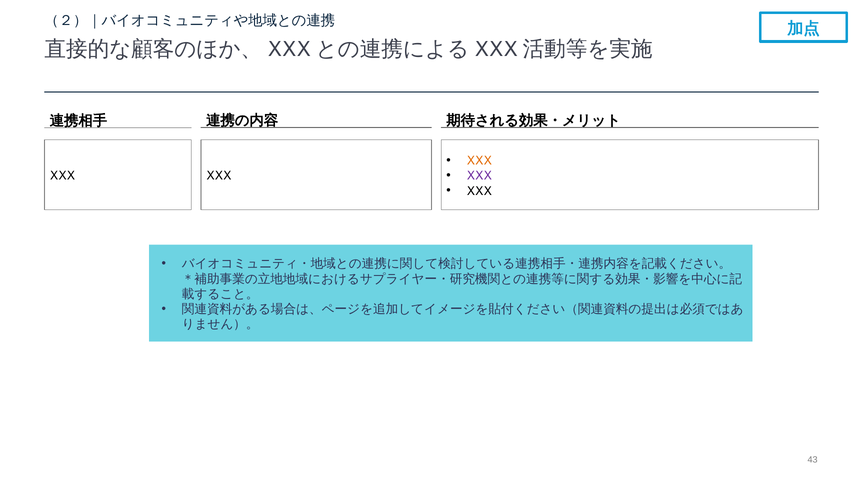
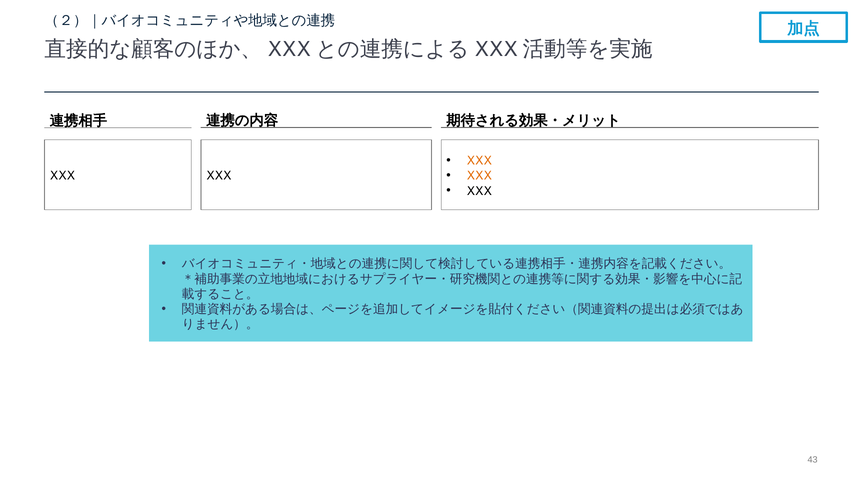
XXX colour: purple -> orange (479, 176)
